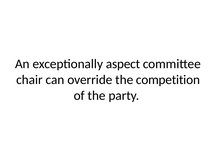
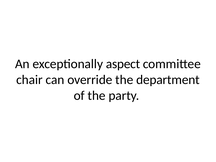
competition: competition -> department (168, 80)
